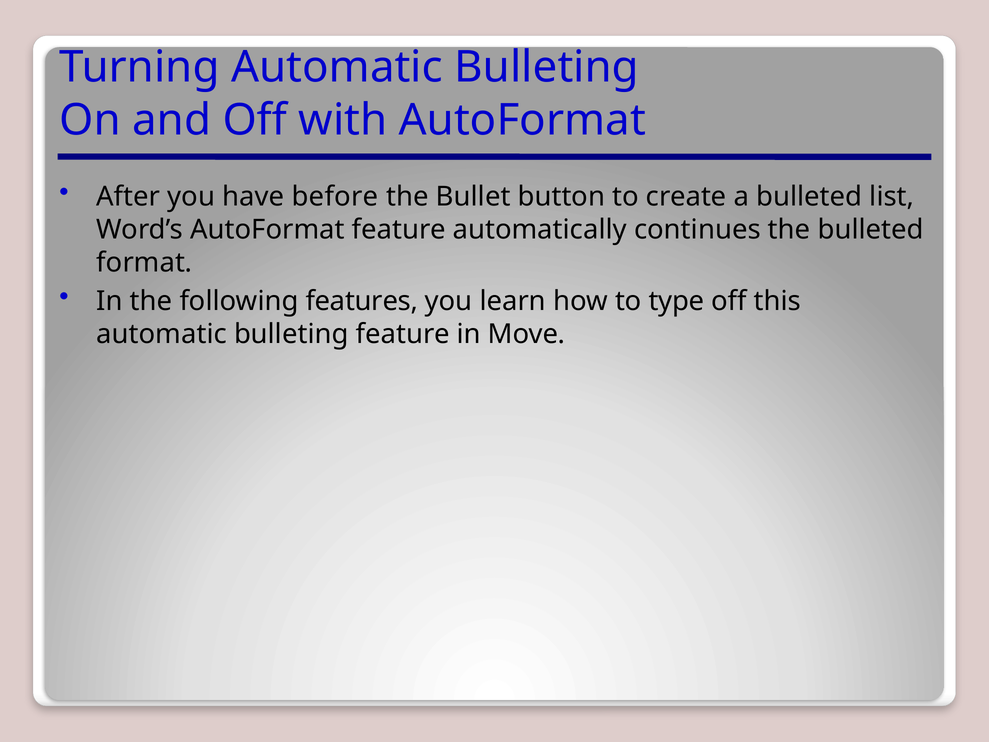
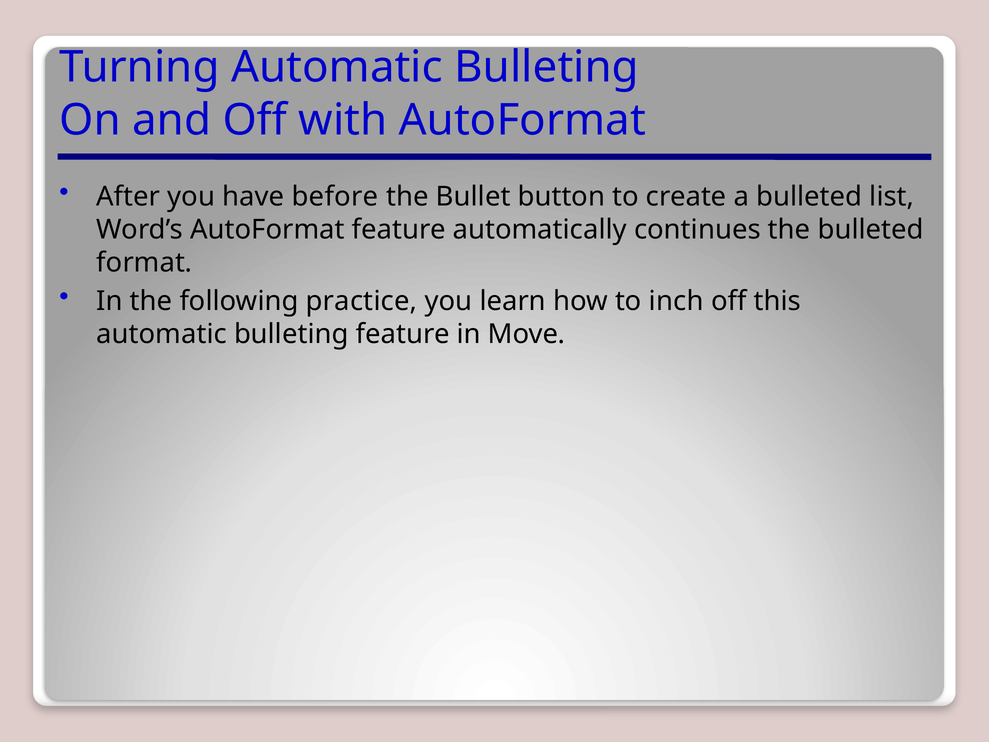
features: features -> practice (362, 301)
type: type -> inch (676, 301)
